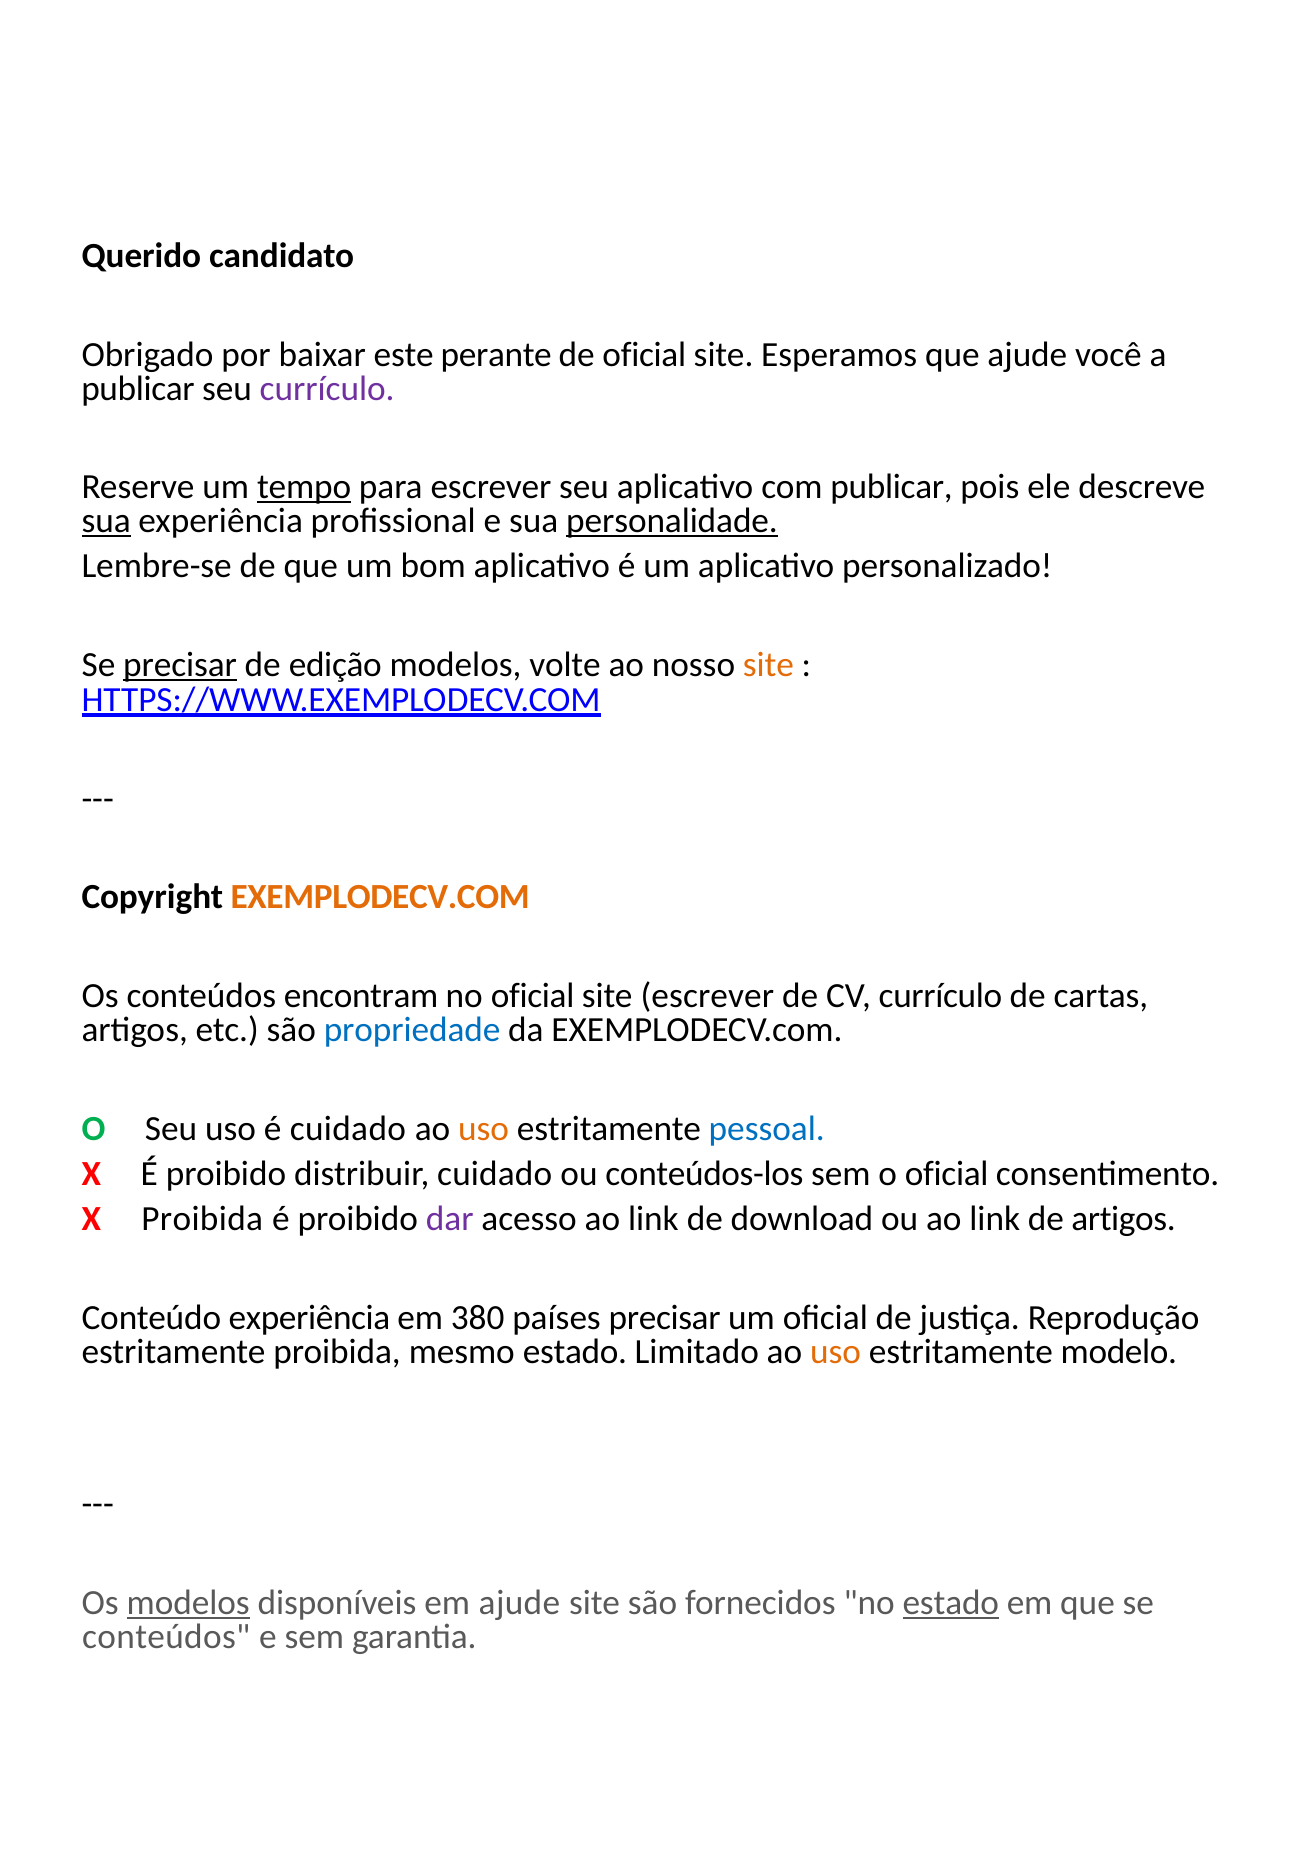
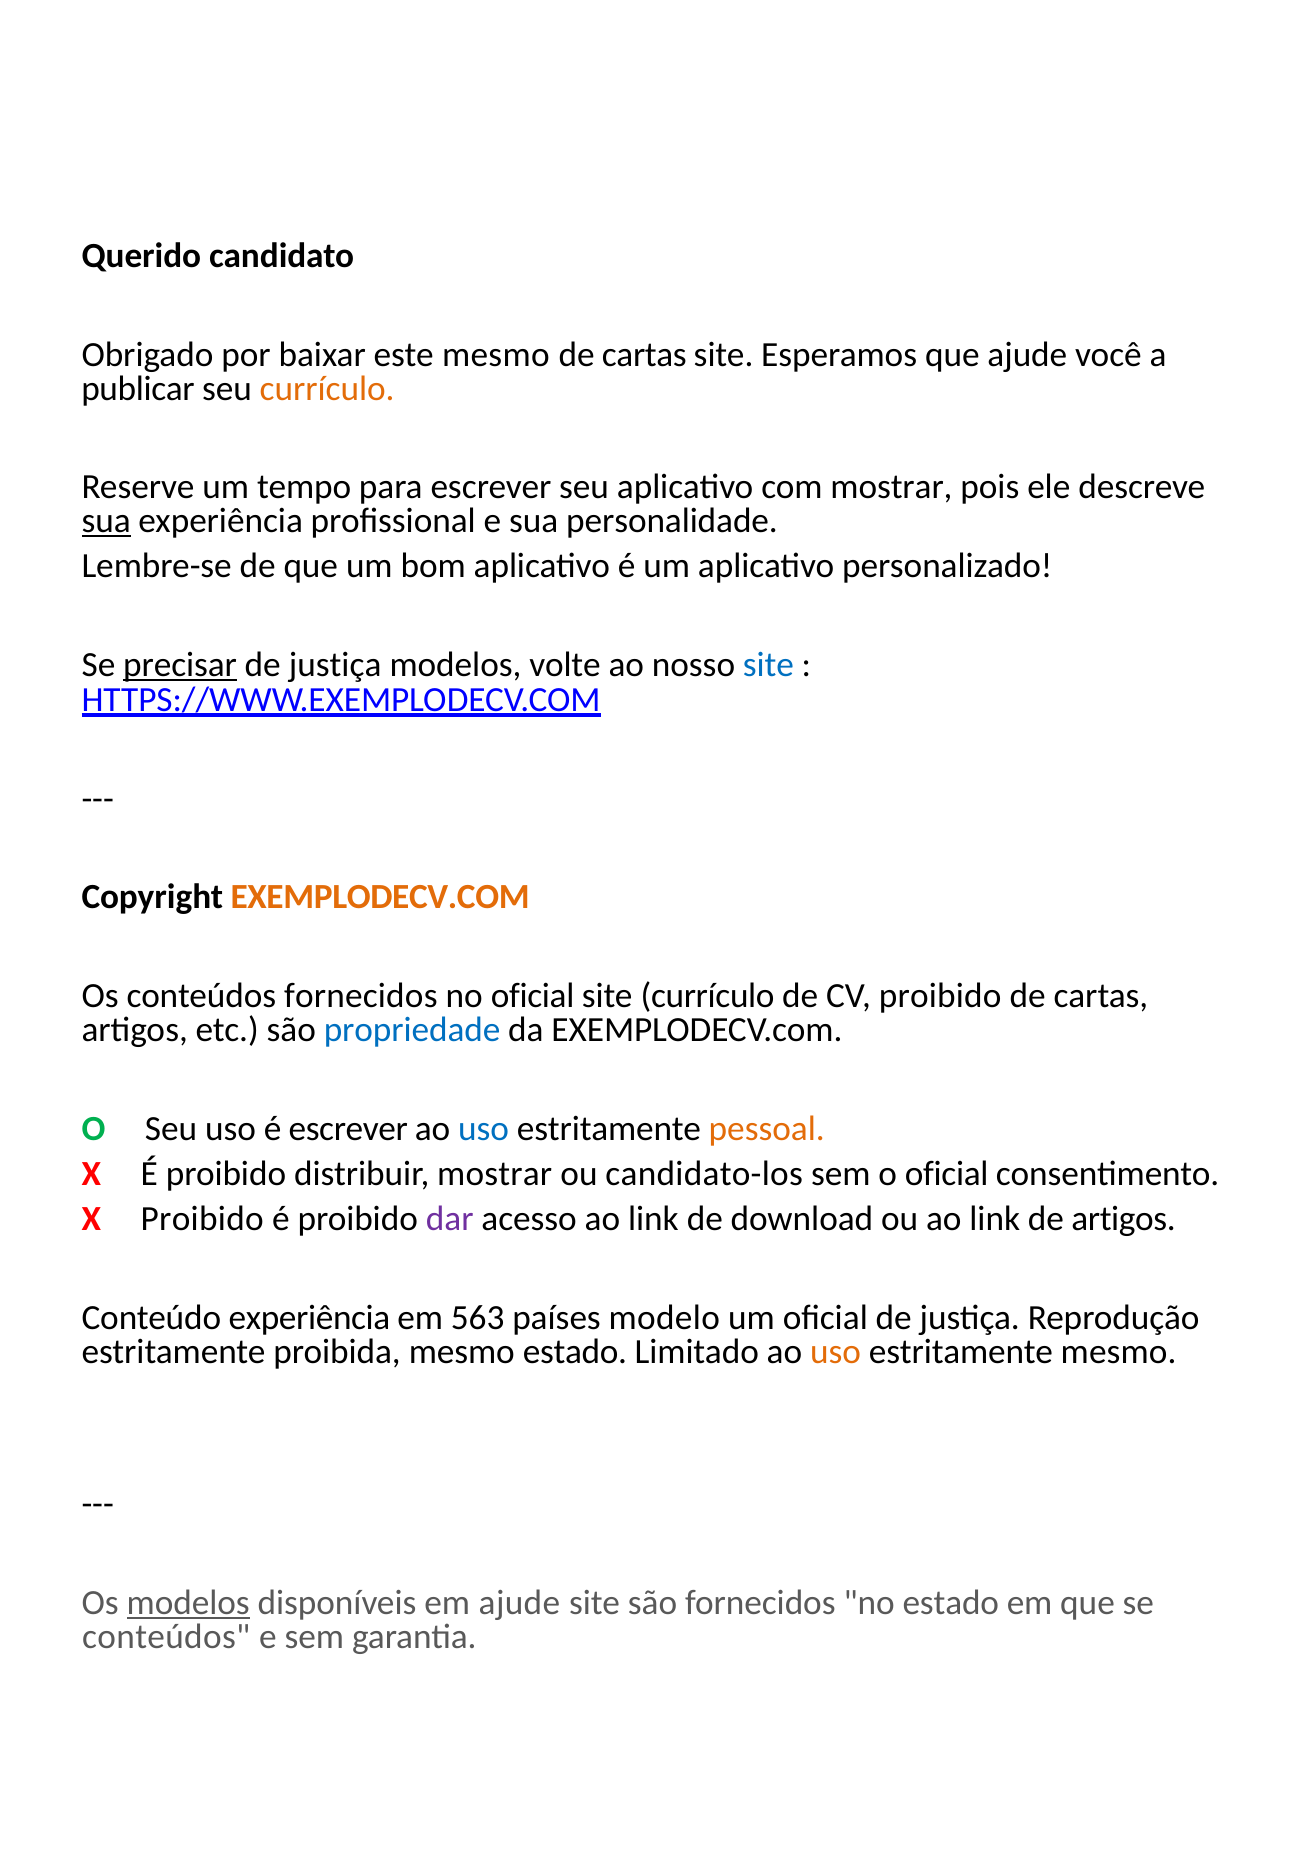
este perante: perante -> mesmo (496, 355)
oficial: oficial -> cartas (644, 355)
currículo colour: purple -> orange (327, 388)
tempo underline: present -> none (304, 487)
com publicar: publicar -> mostrar (891, 487)
personalidade underline: present -> none (672, 521)
edição: edição -> justiça (335, 665)
site colour: orange -> blue (768, 665)
conteúdos encontram: encontram -> fornecidos (361, 996)
site escrever: escrever -> currículo (708, 996)
CV currículo: currículo -> proibido (940, 996)
é cuidado: cuidado -> escrever (348, 1129)
uso colour: orange -> blue (484, 1129)
pessoal colour: blue -> orange (767, 1129)
distribuir cuidado: cuidado -> mostrar (495, 1174)
conteúdos-los: conteúdos-los -> candidato-los (704, 1174)
X Proibida: Proibida -> Proibido (202, 1219)
380: 380 -> 563 (478, 1318)
países precisar: precisar -> modelo (664, 1318)
estritamente modelo: modelo -> mesmo (1119, 1352)
estado underline: present -> none (951, 1604)
